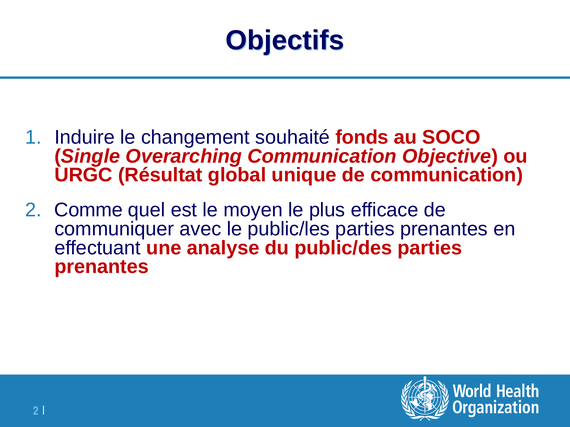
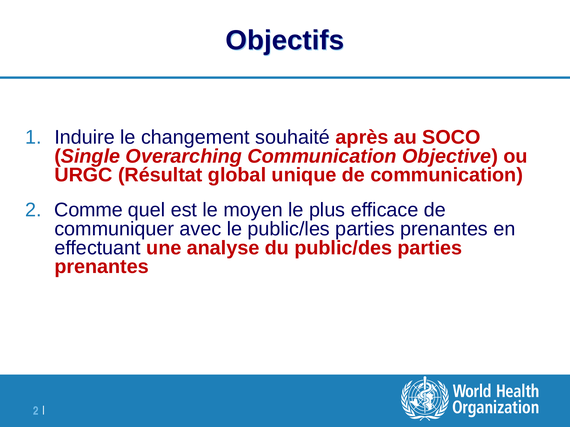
fonds: fonds -> après (362, 137)
